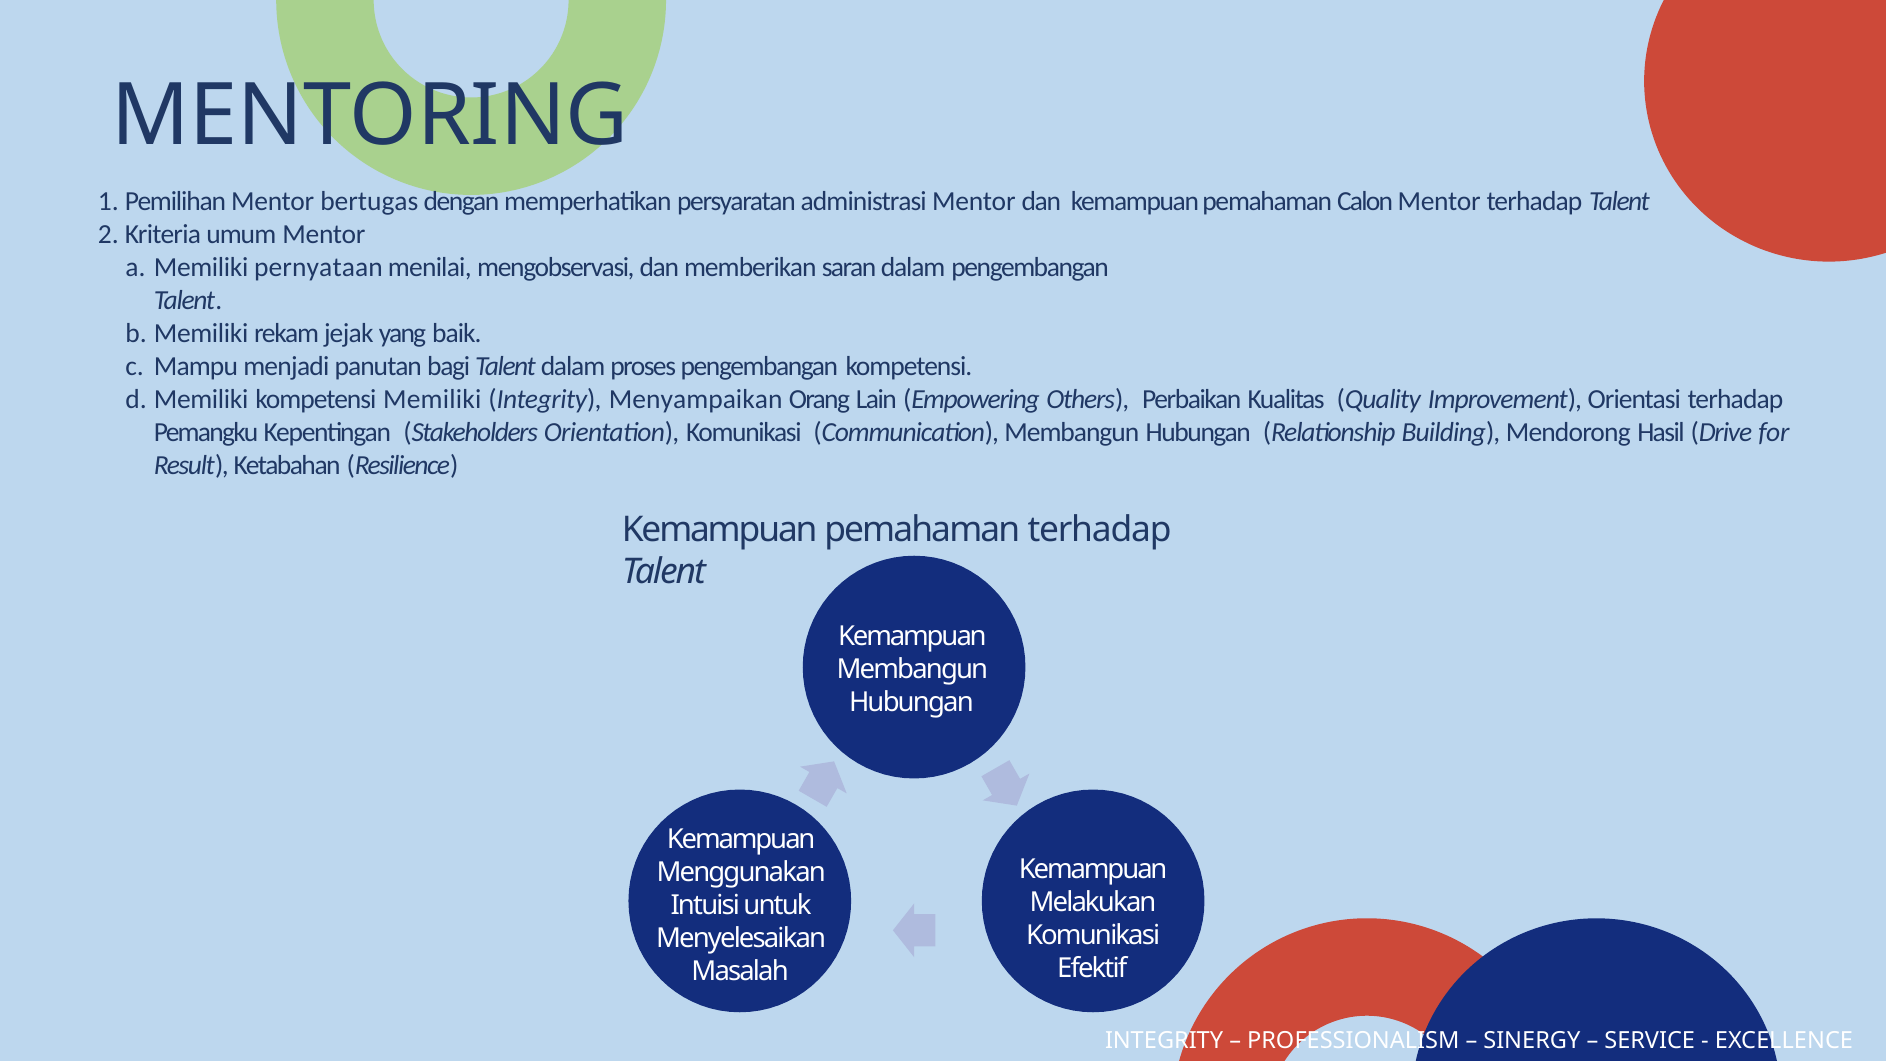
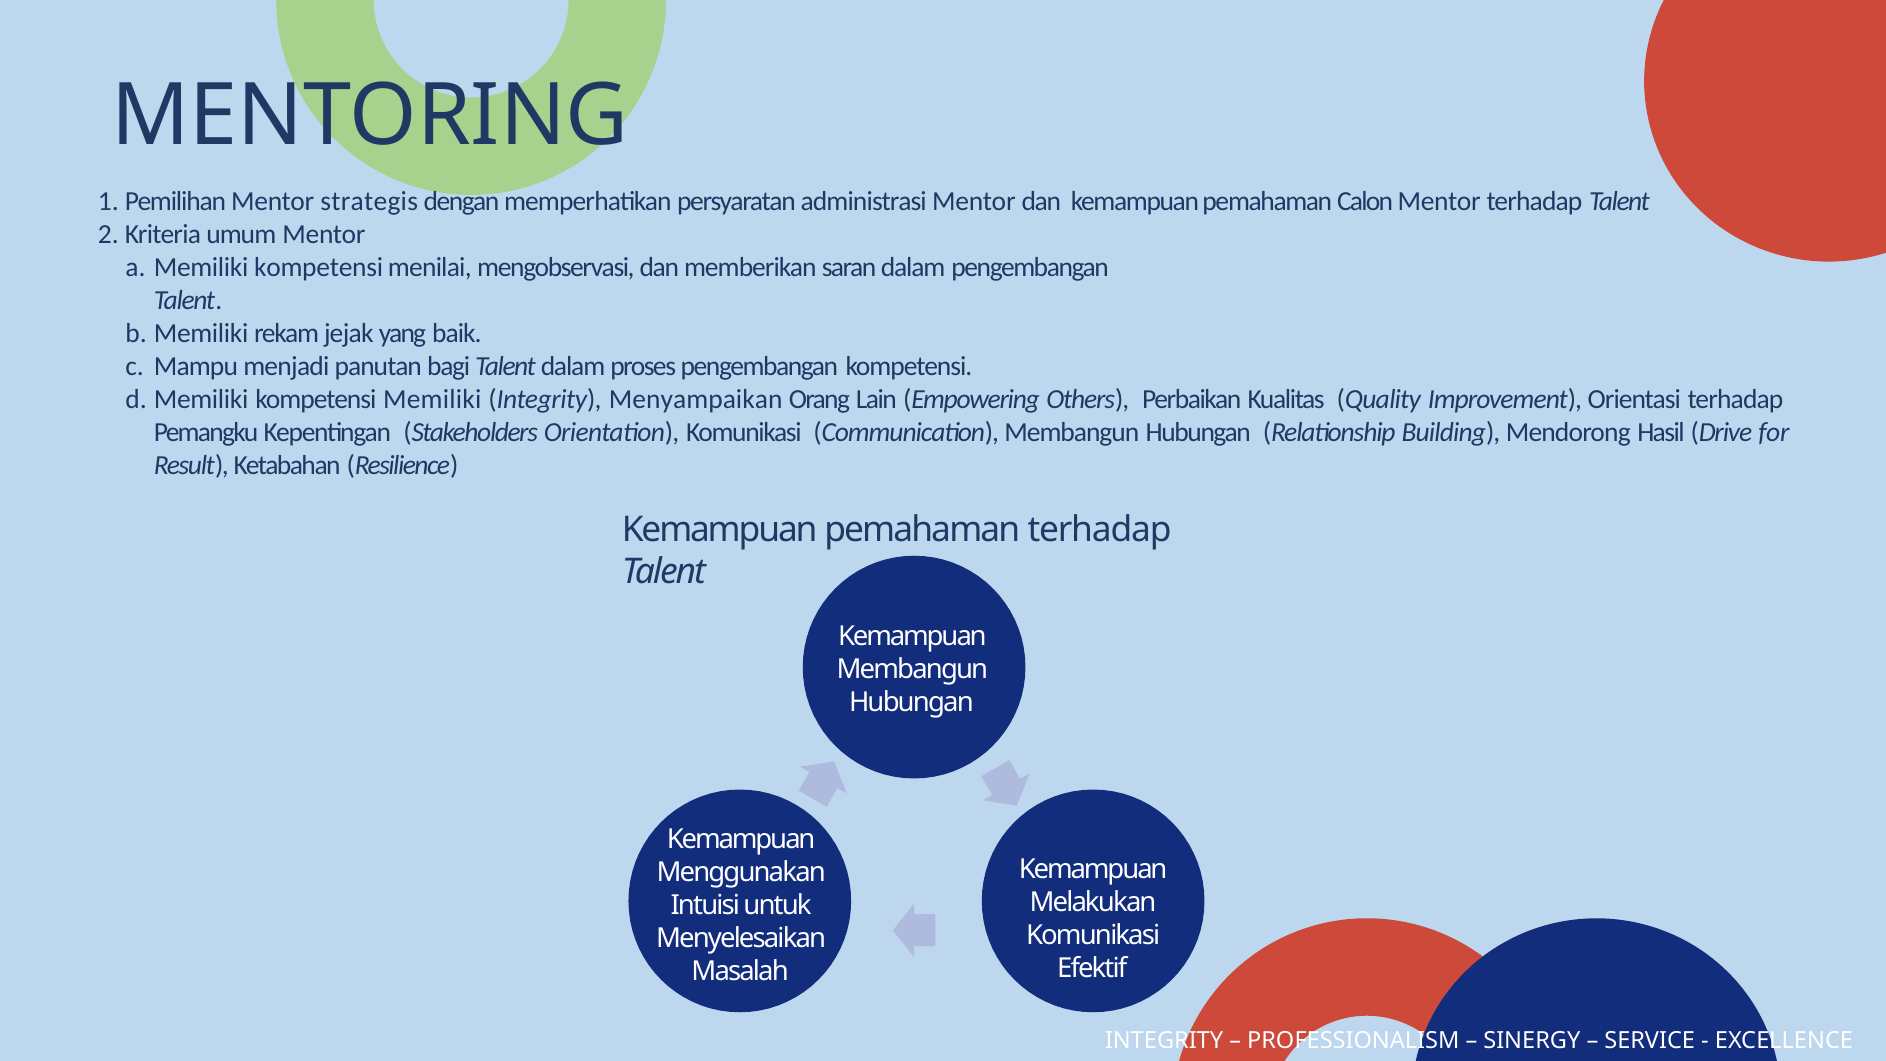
bertugas: bertugas -> strategis (369, 201)
pernyataan: pernyataan -> kompetensi (319, 267)
